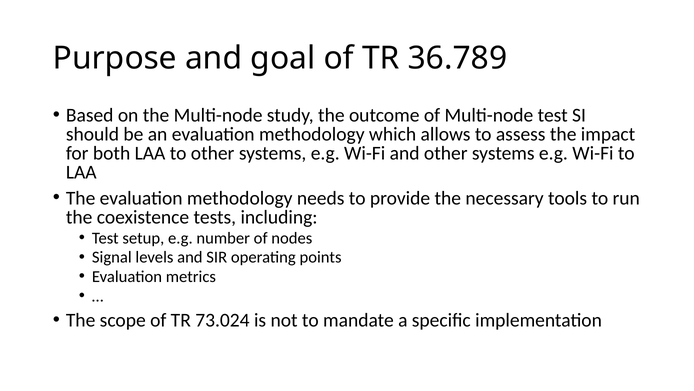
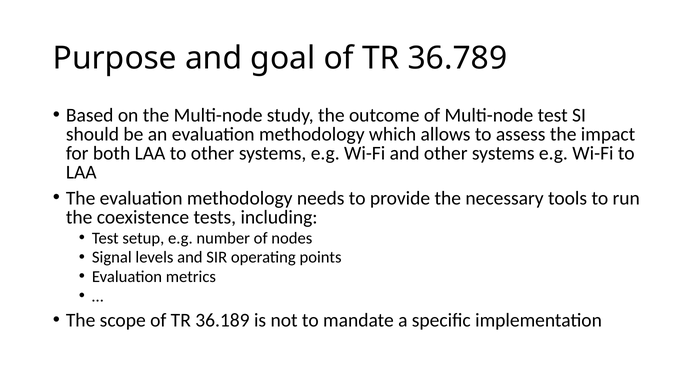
73.024: 73.024 -> 36.189 (222, 320)
